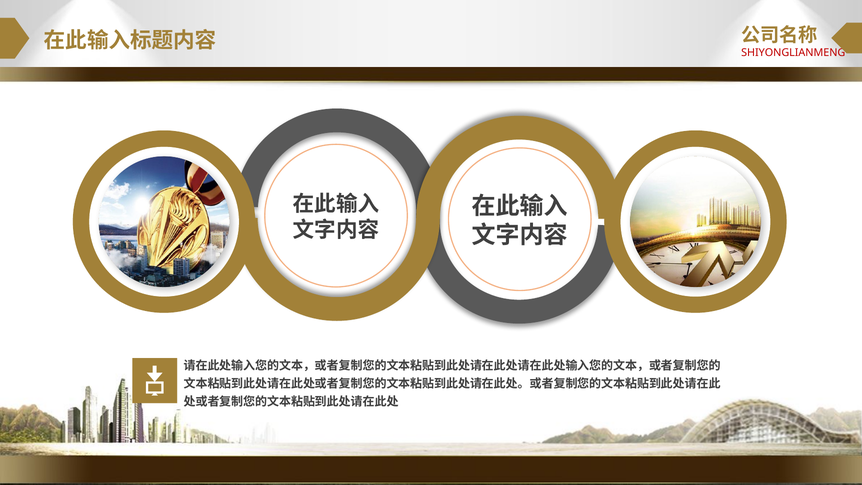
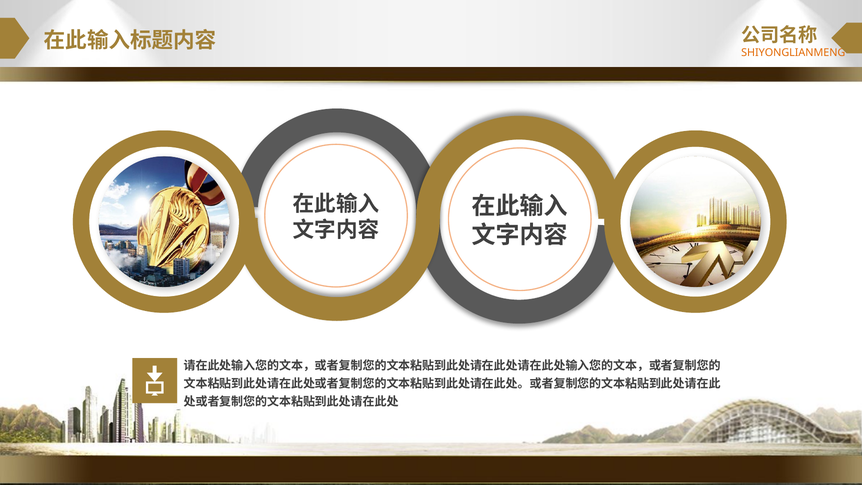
SHIYONGLIANMENG colour: red -> orange (793, 53)
